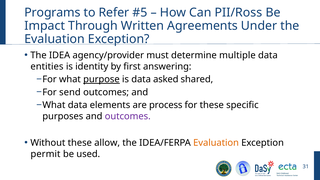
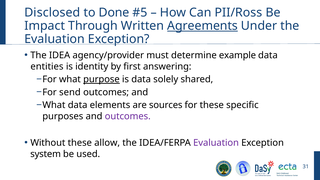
Programs: Programs -> Disclosed (52, 13)
Refer: Refer -> Done (114, 13)
Agreements underline: none -> present (203, 26)
multiple: multiple -> example (237, 55)
asked: asked -> solely (166, 79)
process: process -> sources (166, 105)
Evaluation colour: orange -> purple (216, 143)
permit: permit -> system (46, 154)
